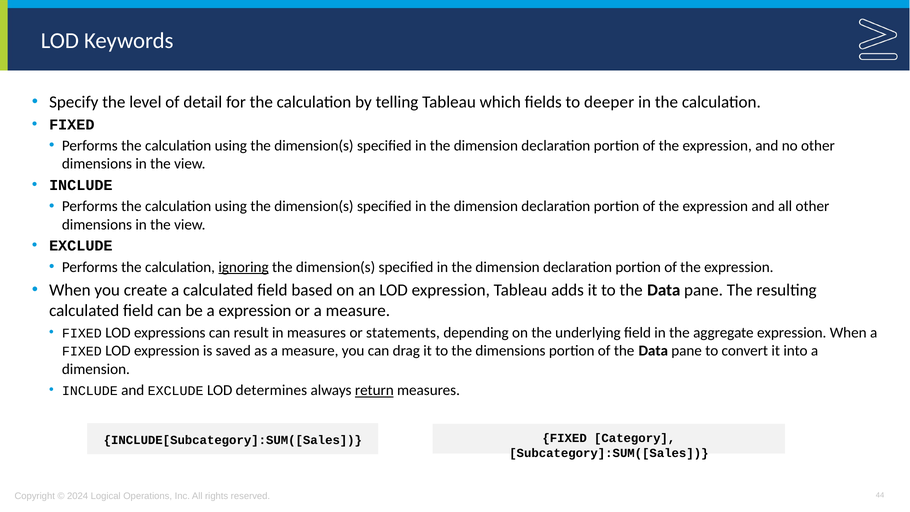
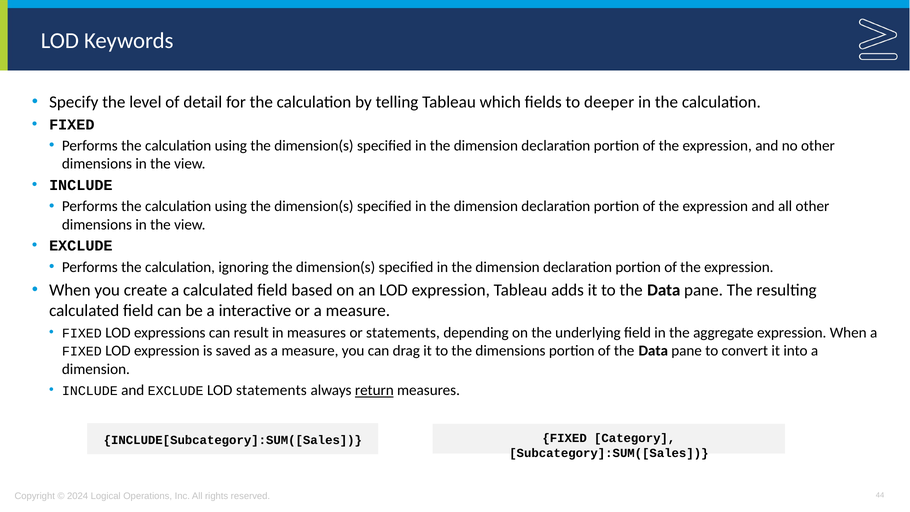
ignoring underline: present -> none (244, 267)
a expression: expression -> interactive (255, 310)
LOD determines: determines -> statements (271, 390)
